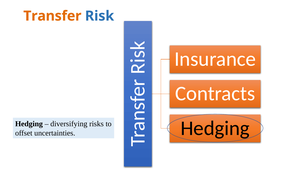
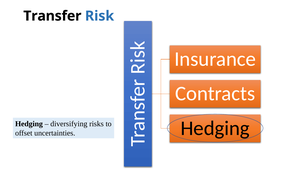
Transfer colour: orange -> black (52, 16)
